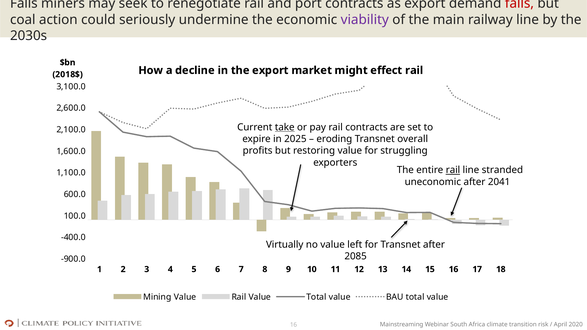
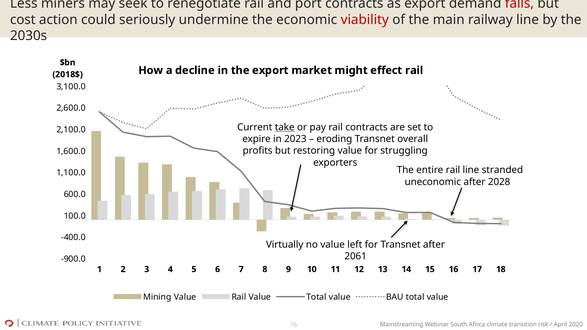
Falls: Falls -> Less (24, 3)
coal: coal -> cost (23, 20)
viability colour: purple -> red (365, 20)
2025: 2025 -> 2023 (295, 139)
rail underline: present -> none (453, 170)
2041: 2041 -> 2028 (499, 182)
2085: 2085 -> 2061 (356, 256)
